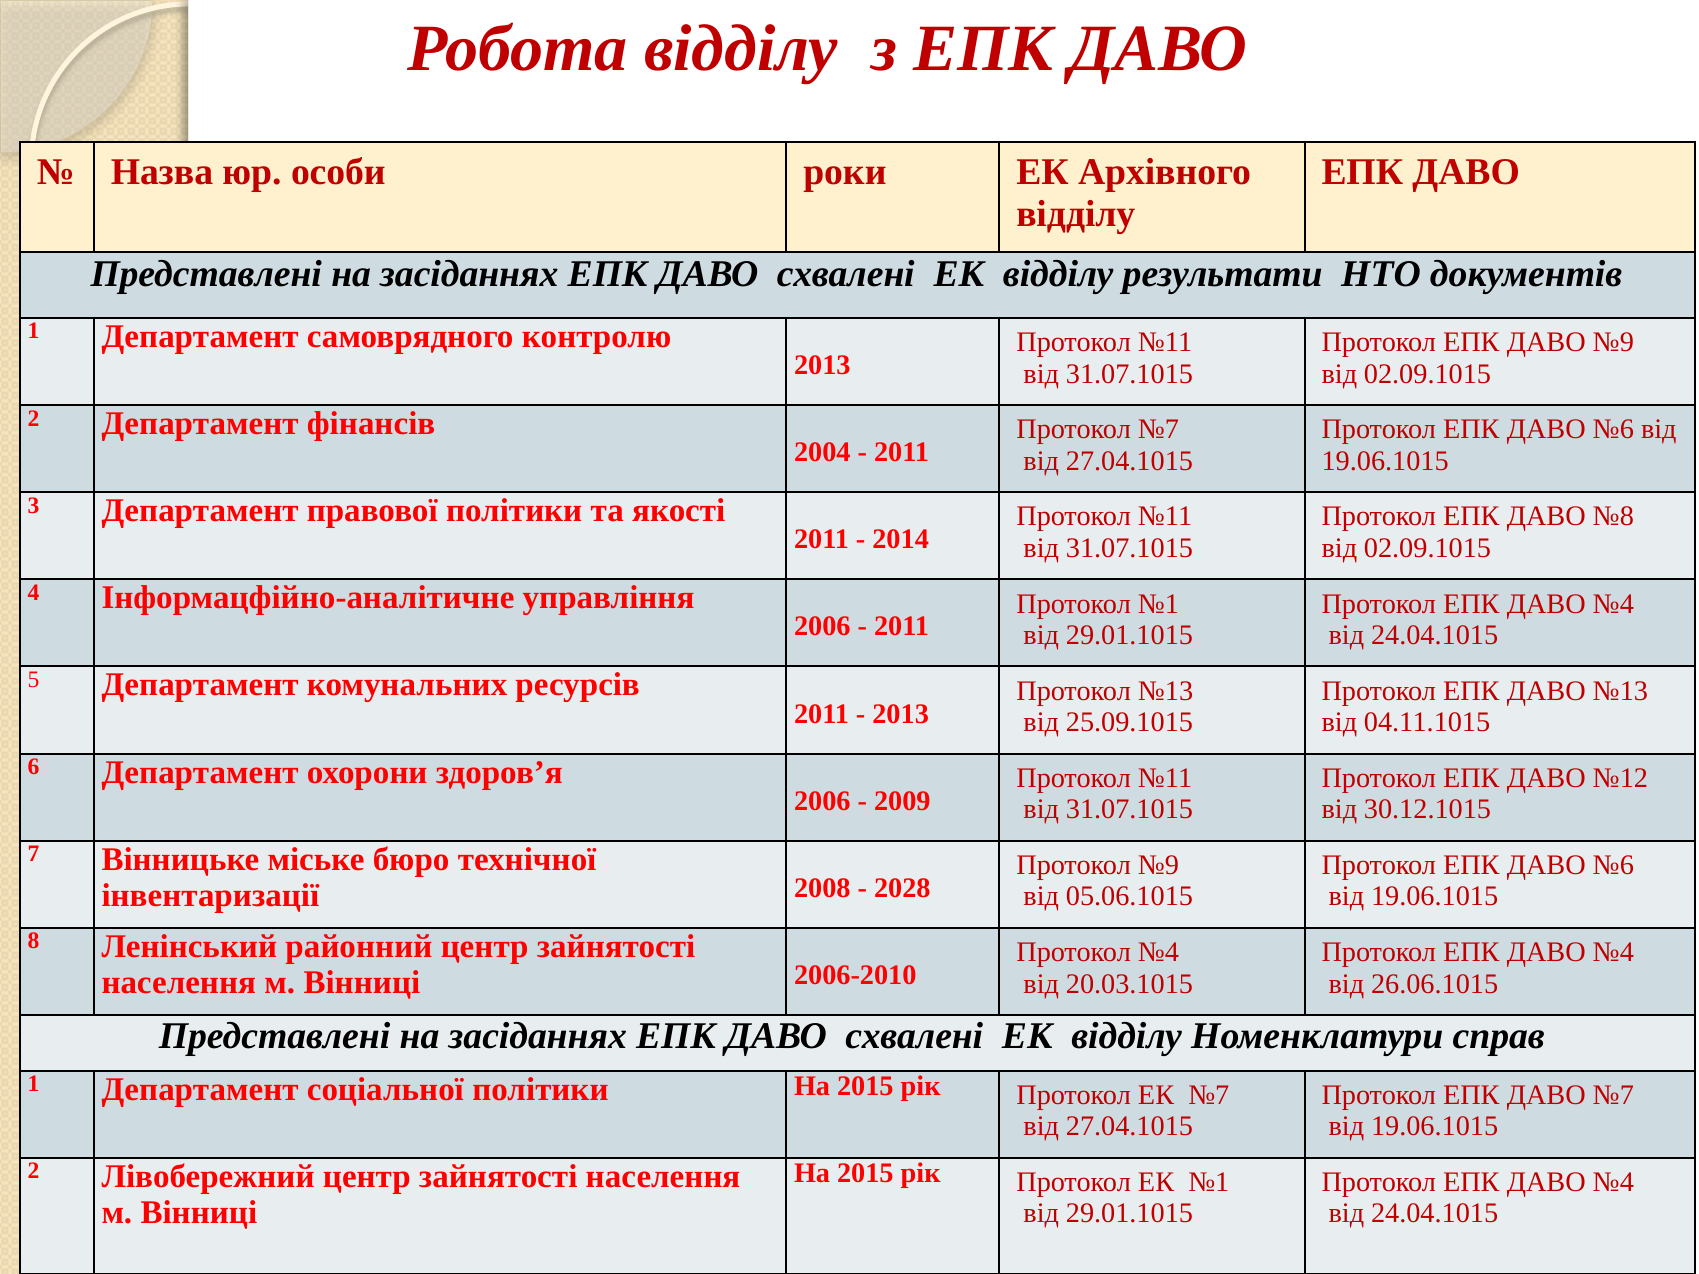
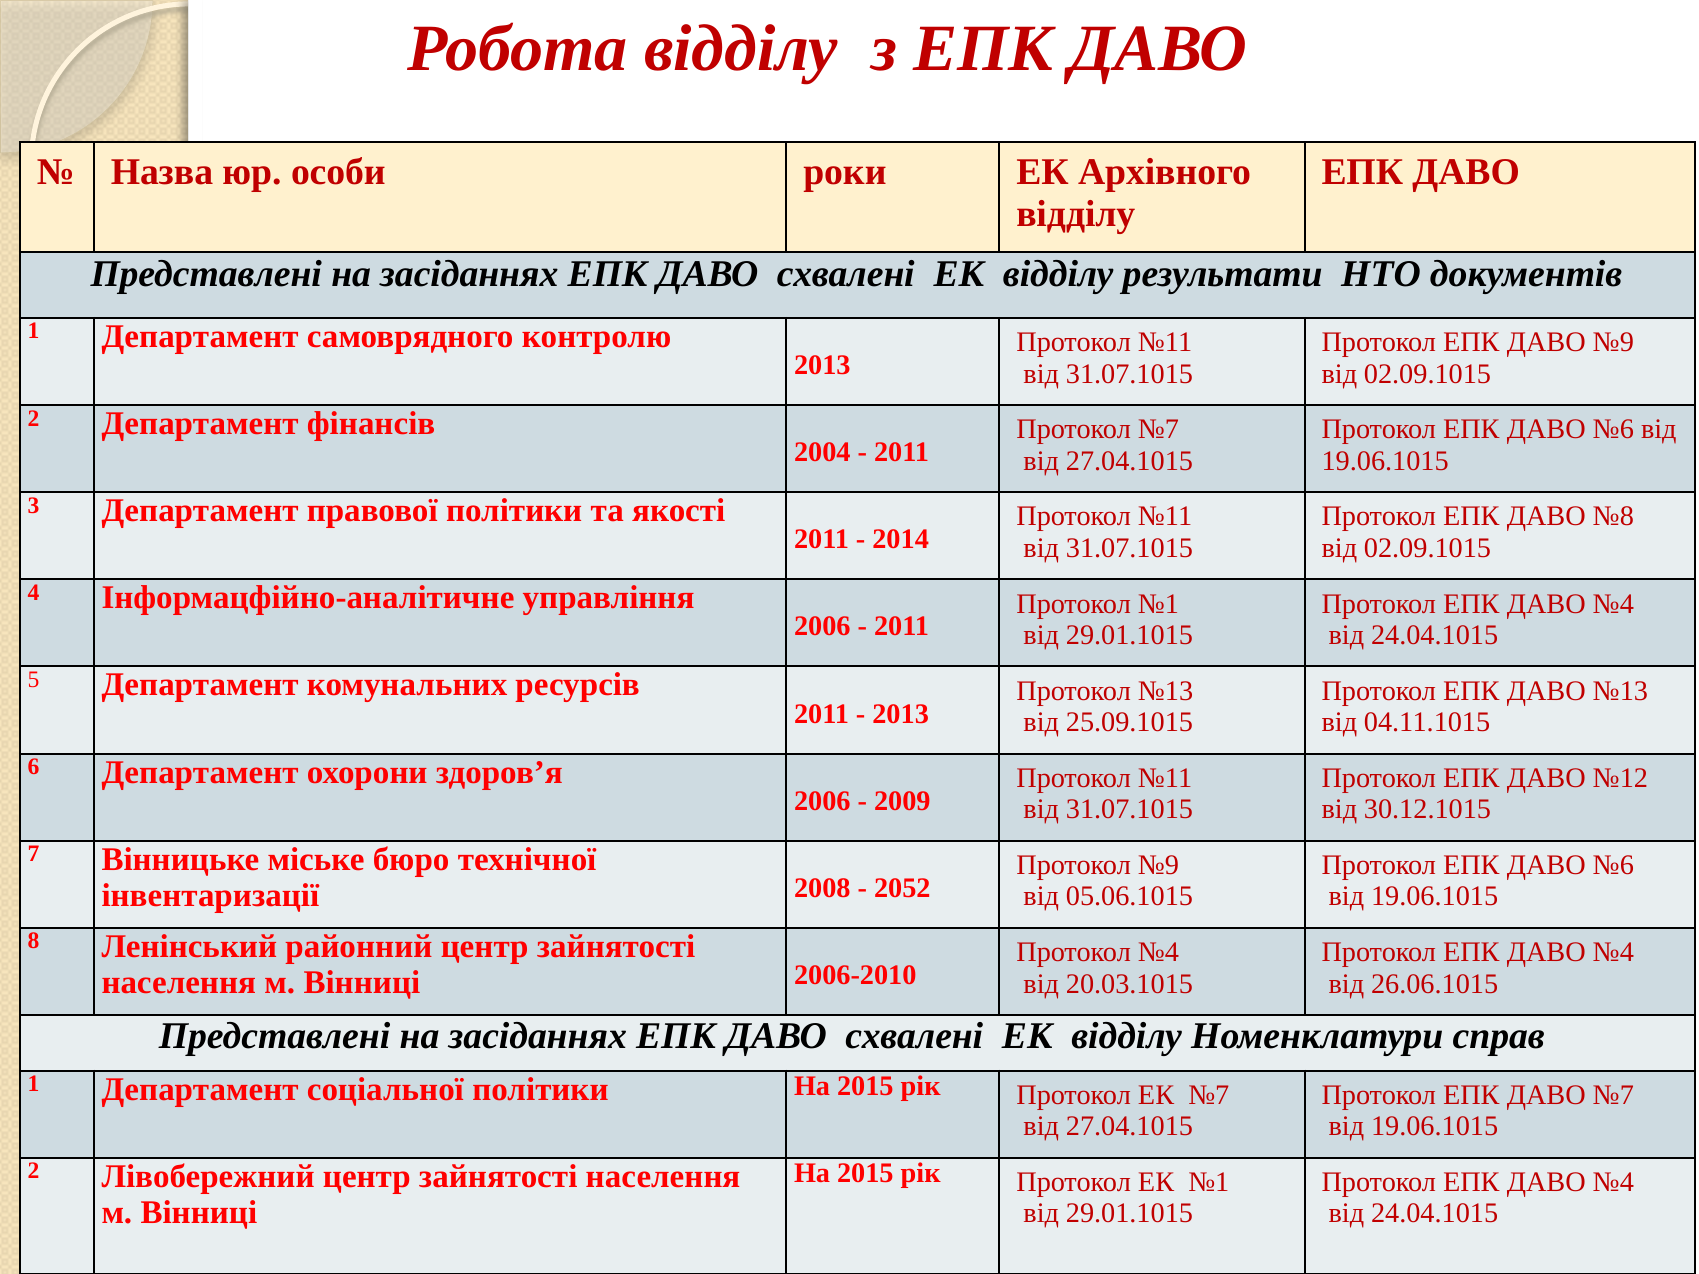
2028: 2028 -> 2052 (902, 888)
